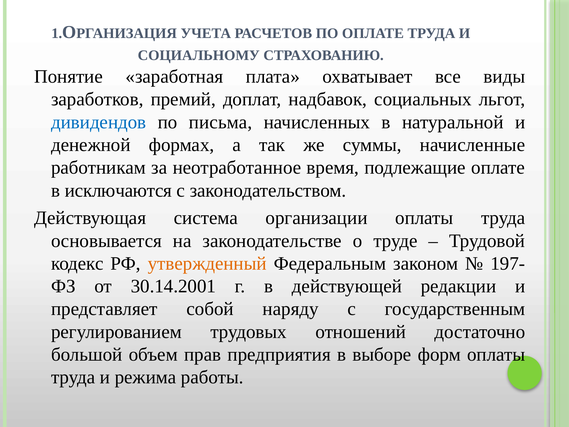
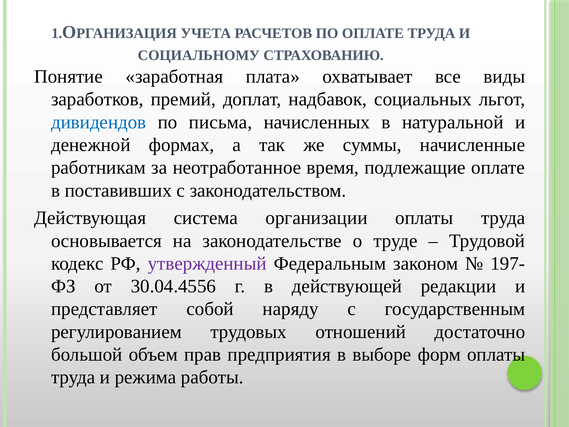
исключаются: исключаются -> поставивших (118, 190)
утвержденный colour: orange -> purple (207, 263)
30.14.2001: 30.14.2001 -> 30.04.4556 (173, 286)
